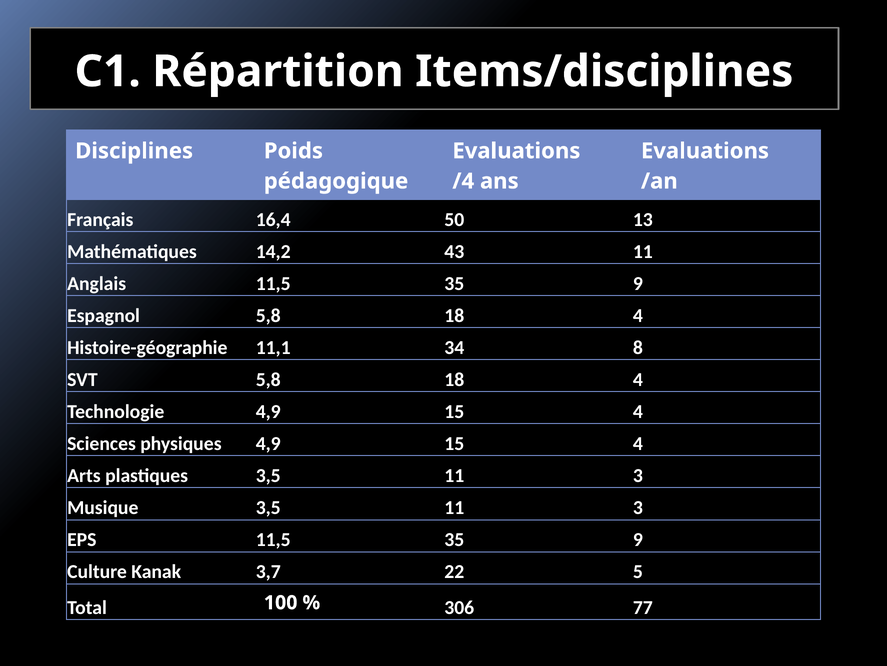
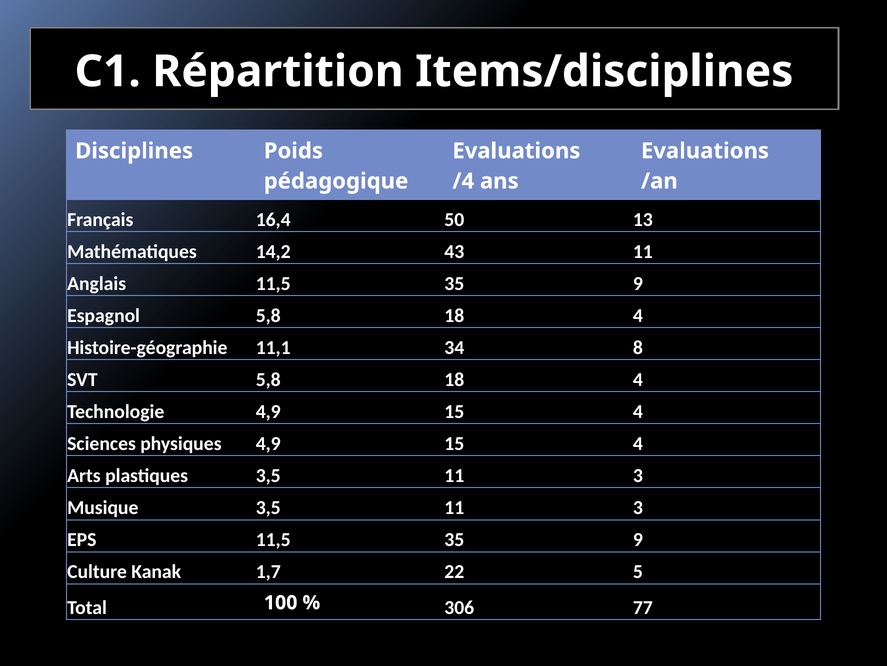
3,7: 3,7 -> 1,7 (268, 571)
